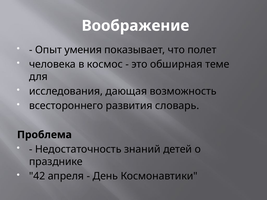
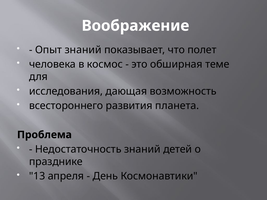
Опыт умения: умения -> знаний (83, 50)
словарь: словарь -> планета (177, 106)
42: 42 -> 13 (37, 176)
